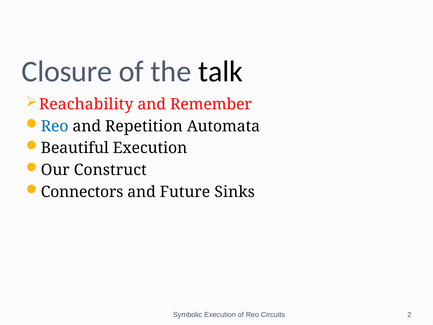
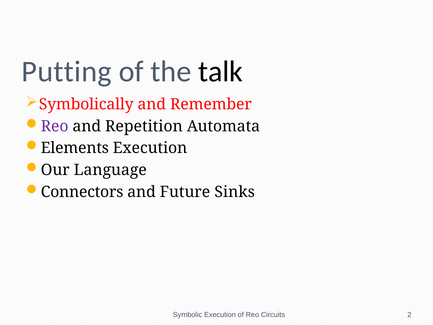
Closure: Closure -> Putting (67, 72)
Reachability: Reachability -> Symbolically (86, 104)
Reo colour: blue -> purple (55, 126)
Beautiful: Beautiful -> Elements (75, 148)
Construct: Construct -> Language (110, 170)
